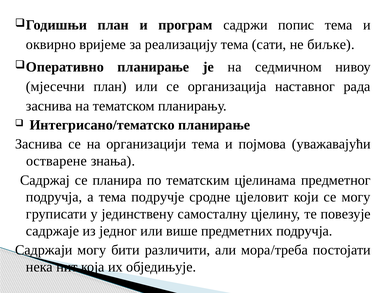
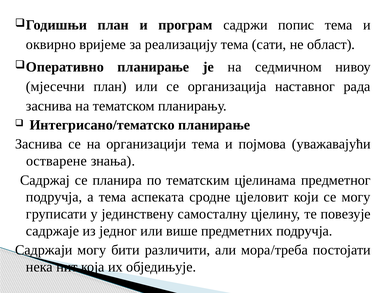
биљке: биљке -> област (331, 45)
подручје: подручје -> аспеката (158, 197)
